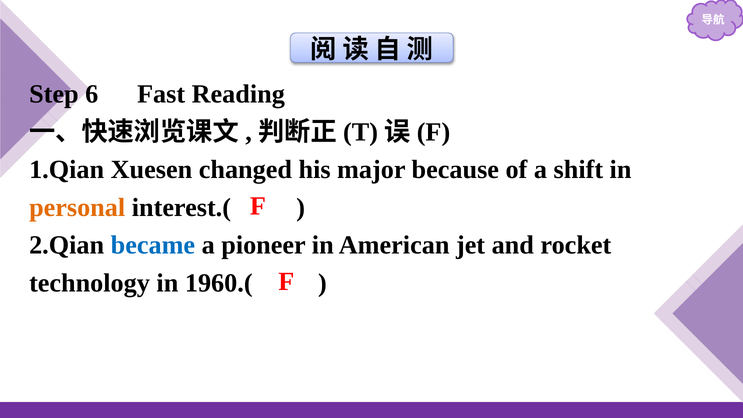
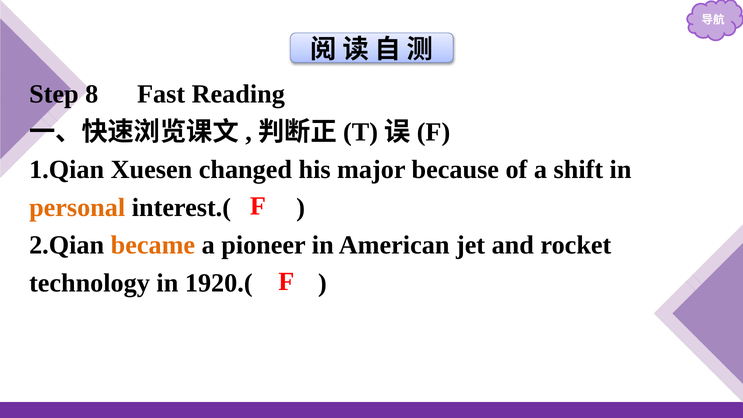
6: 6 -> 8 (92, 94)
became colour: blue -> orange (153, 245)
1960.(: 1960.( -> 1920.( (219, 283)
